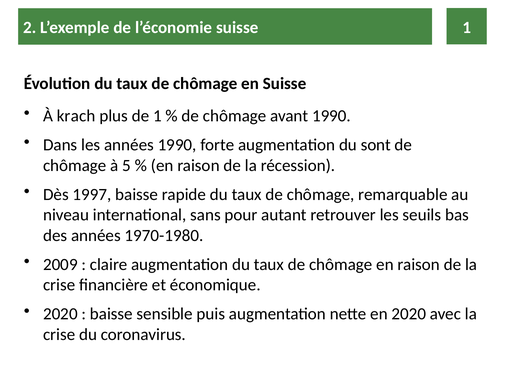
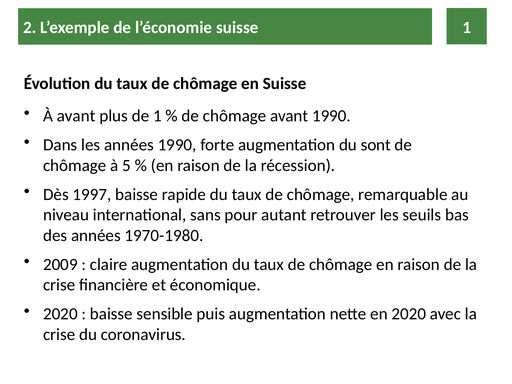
À krach: krach -> avant (76, 116)
